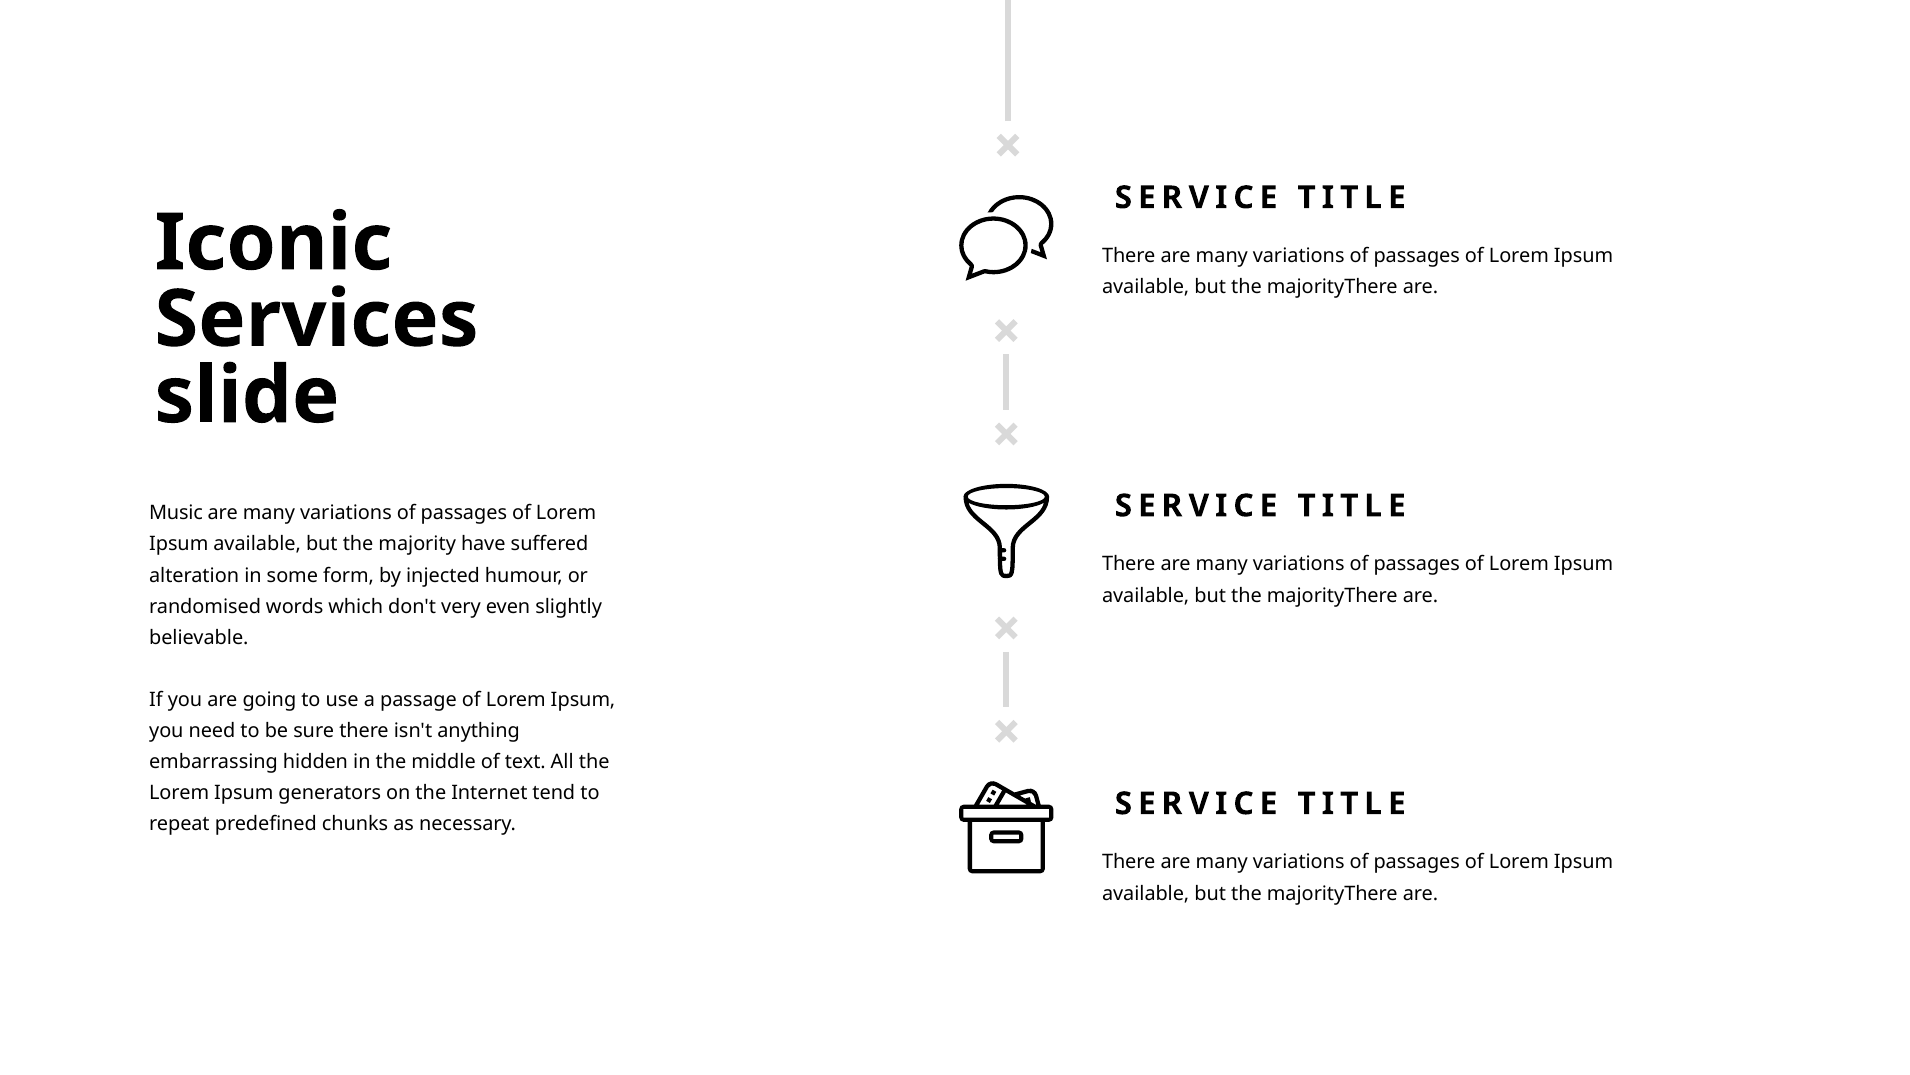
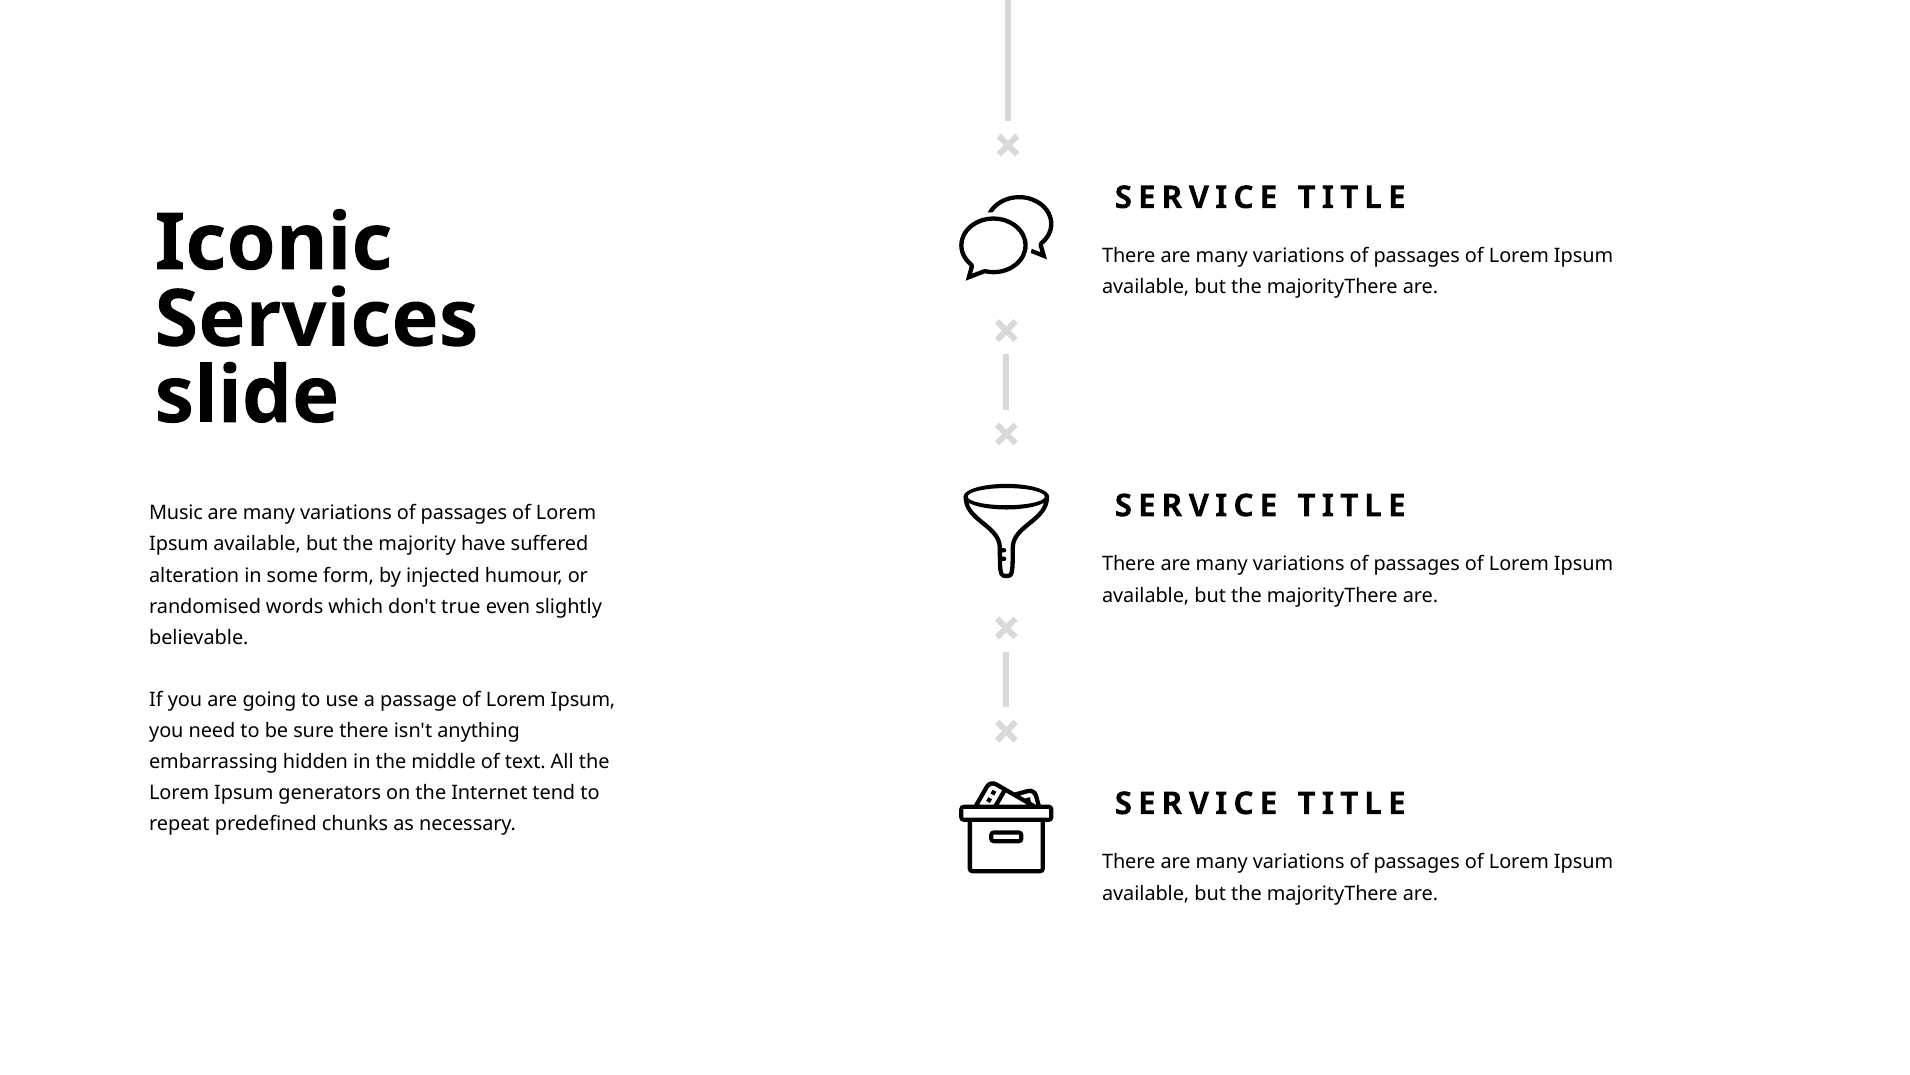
very: very -> true (461, 606)
